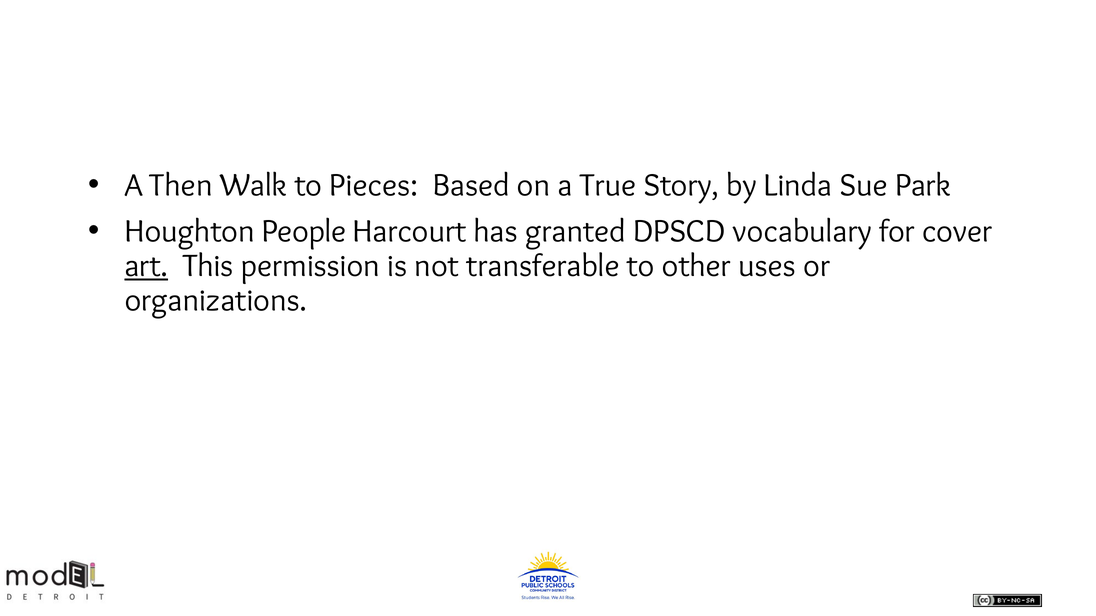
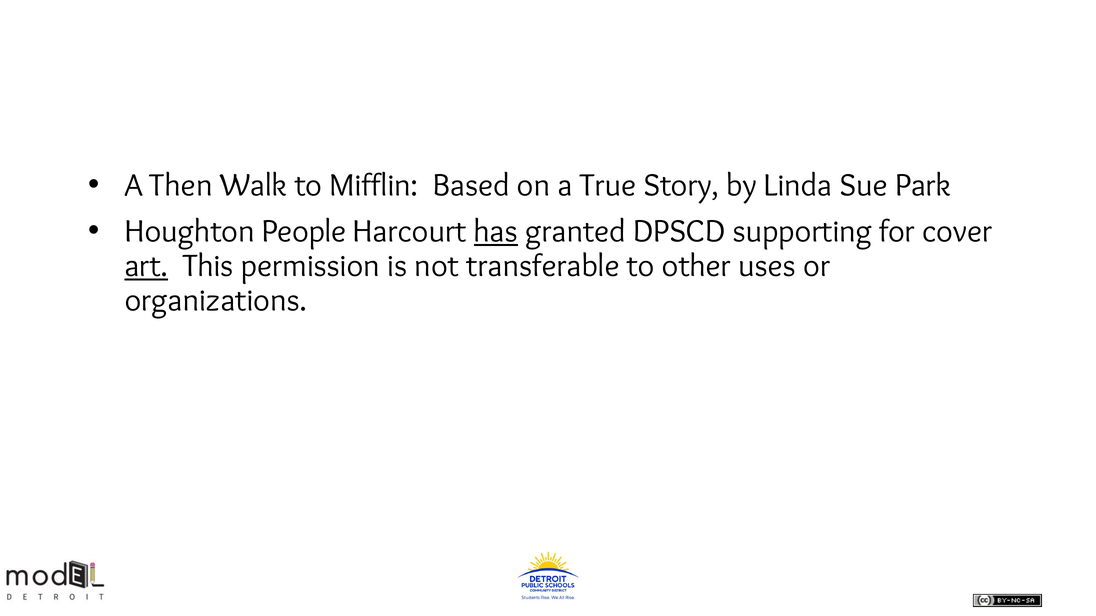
Pieces: Pieces -> Mifflin (374, 185)
has underline: none -> present (496, 231)
vocabulary: vocabulary -> supporting (802, 231)
